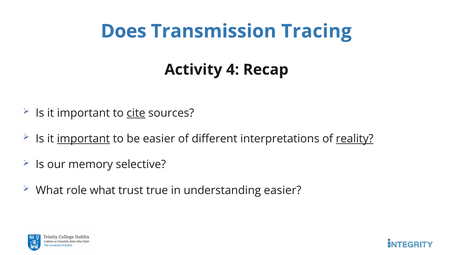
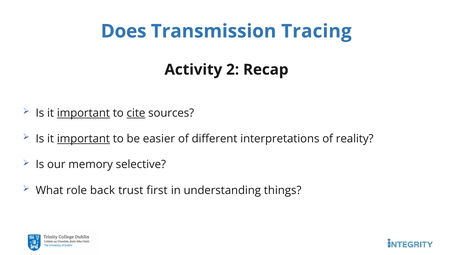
4: 4 -> 2 (233, 70)
important underline: none -> present (83, 113)
reality underline: present -> none (355, 139)
role what: what -> back (103, 190)
true: true -> first (157, 190)
understanding easier: easier -> things (283, 190)
